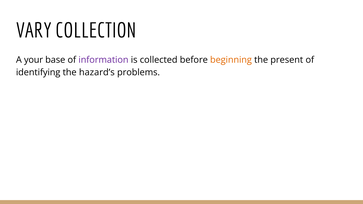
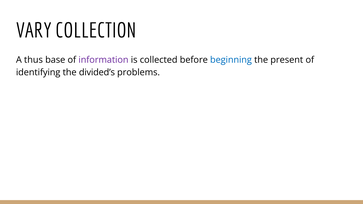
your: your -> thus (33, 60)
beginning colour: orange -> blue (231, 60)
hazard’s: hazard’s -> divided’s (97, 72)
